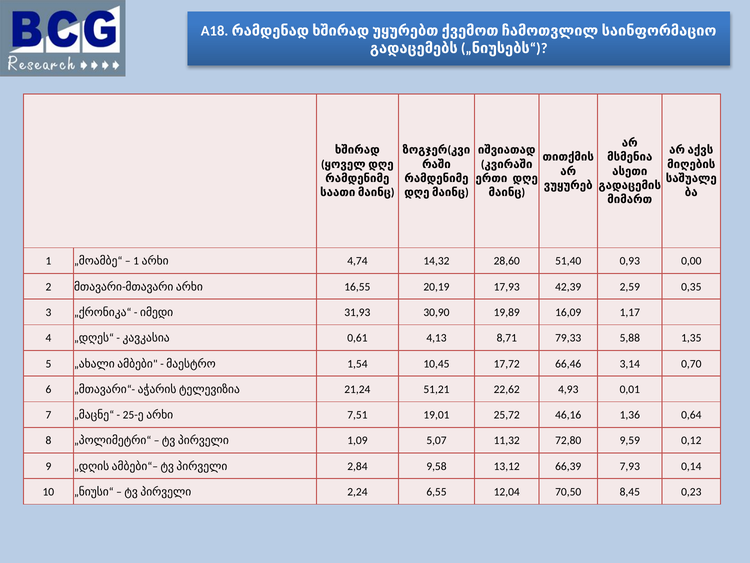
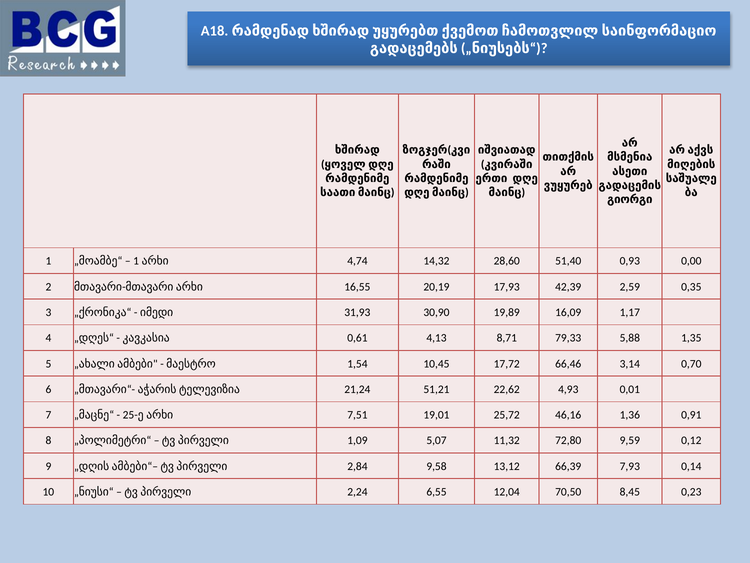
მიმართ: მიმართ -> გიორგი (630, 199)
0,64: 0,64 -> 0,91 (691, 415)
